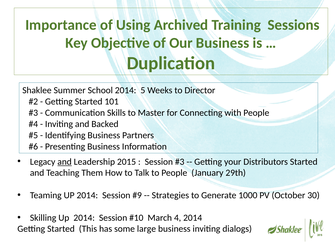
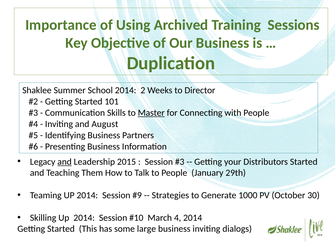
5: 5 -> 2 (143, 90)
Master underline: none -> present (151, 112)
Backed: Backed -> August (105, 124)
